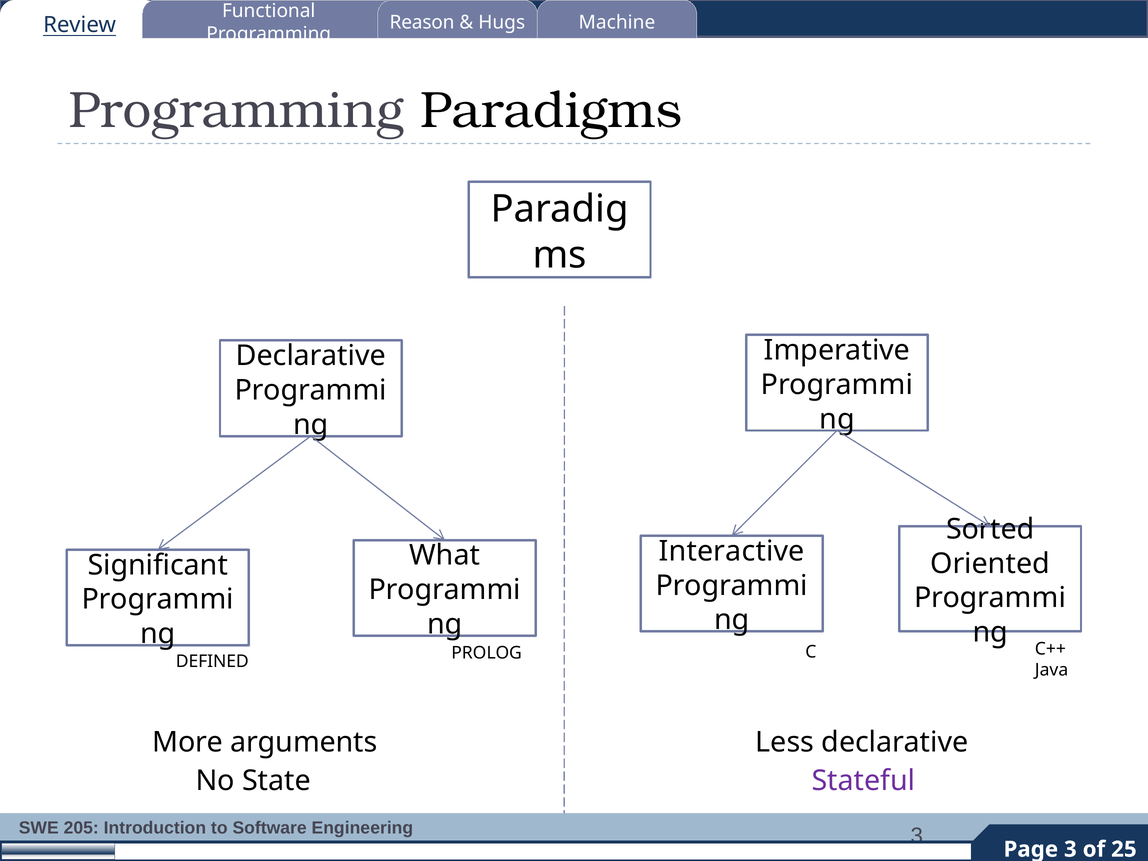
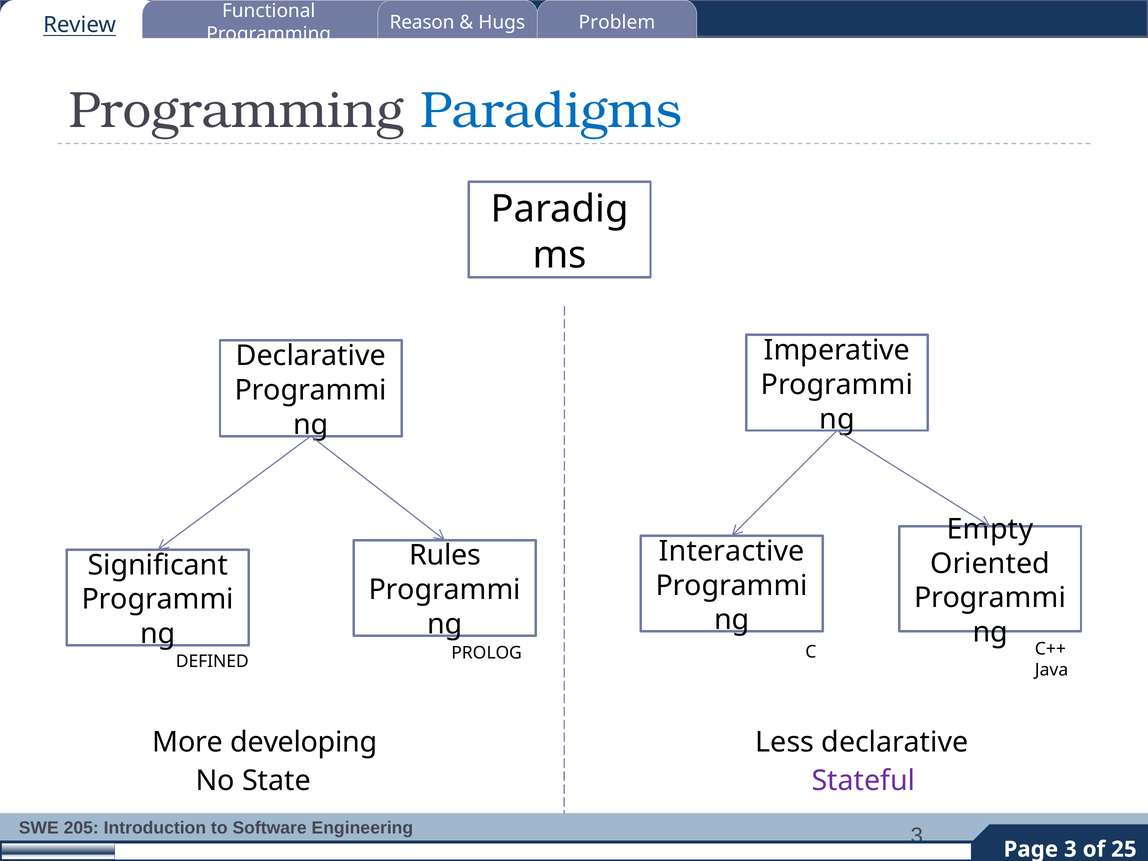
Machine: Machine -> Problem (617, 23)
Paradigms colour: black -> blue (551, 111)
Sorted: Sorted -> Empty (990, 529)
What: What -> Rules (445, 555)
arguments: arguments -> developing (304, 742)
